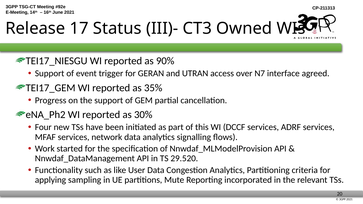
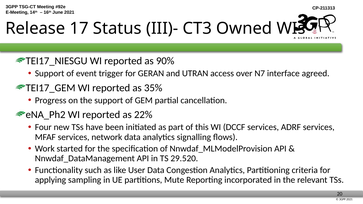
30%: 30% -> 22% (143, 115)
